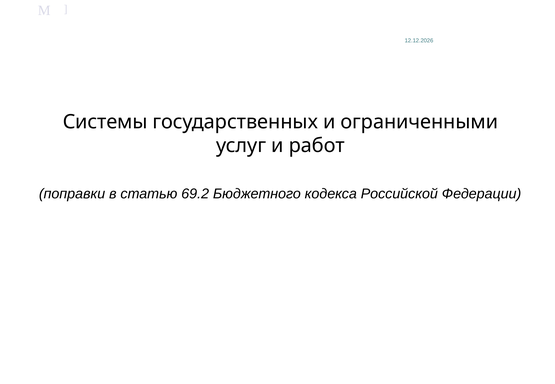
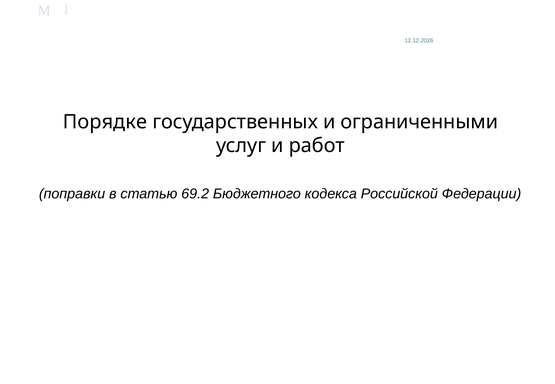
Системы: Системы -> Порядке (105, 122)
